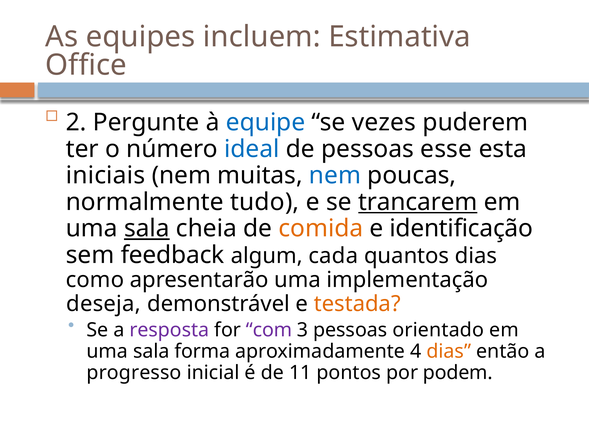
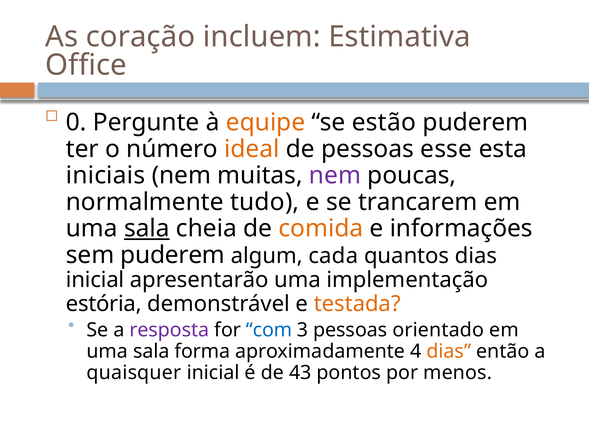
equipes: equipes -> coração (141, 37)
2: 2 -> 0 (76, 122)
equipe colour: blue -> orange (266, 122)
vezes: vezes -> estão (384, 122)
ideal colour: blue -> orange (252, 149)
nem colour: blue -> purple (335, 175)
trancarem underline: present -> none (418, 202)
identificação: identificação -> informações (461, 228)
sem feedback: feedback -> puderem (173, 255)
como: como -> inicial (95, 280)
deseja: deseja -> estória (104, 304)
com colour: purple -> blue (269, 330)
progresso: progresso -> quaisquer (134, 372)
11: 11 -> 43 (300, 372)
podem: podem -> menos (458, 372)
